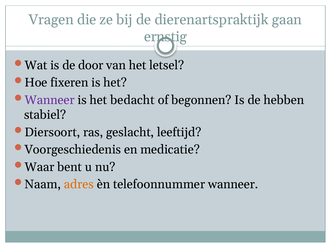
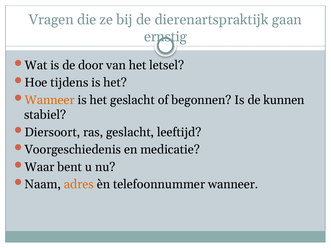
fixeren: fixeren -> tijdens (69, 83)
Wanneer colour: purple -> orange (50, 100)
het bedacht: bedacht -> geslacht (133, 100)
hebben: hebben -> kunnen (284, 100)
